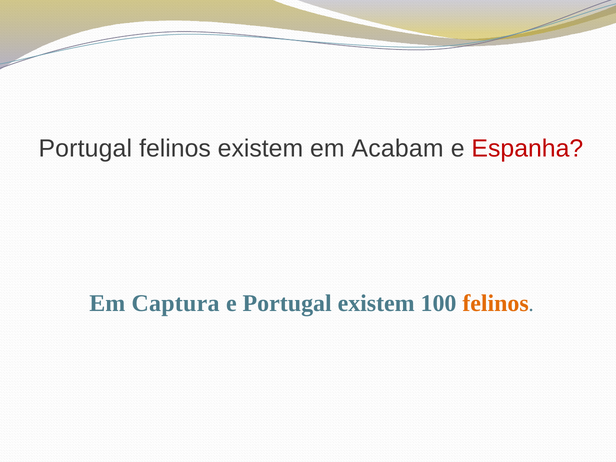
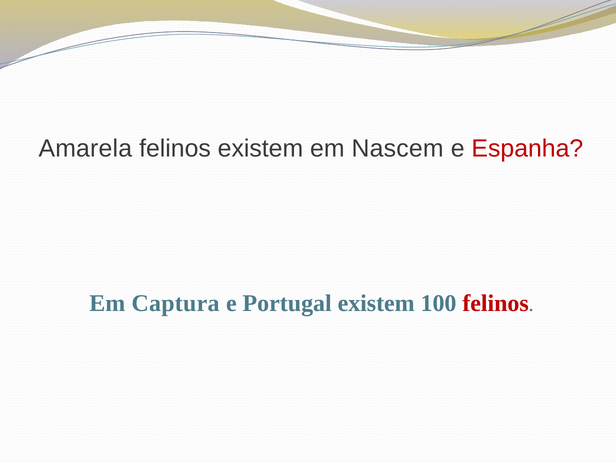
Portugal: Portugal -> Amarela (85, 149)
Acabam: Acabam -> Nascem (398, 149)
felinos colour: orange -> red (496, 303)
